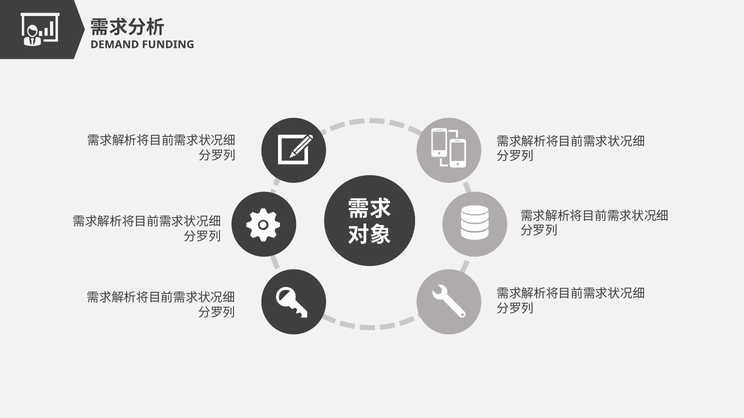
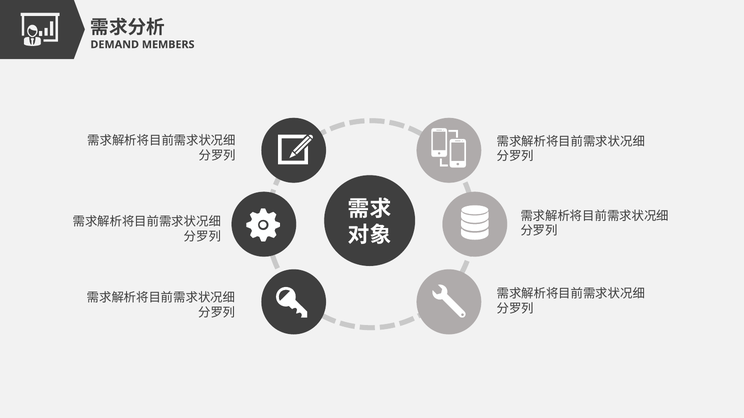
FUNDING: FUNDING -> MEMBERS (168, 45)
